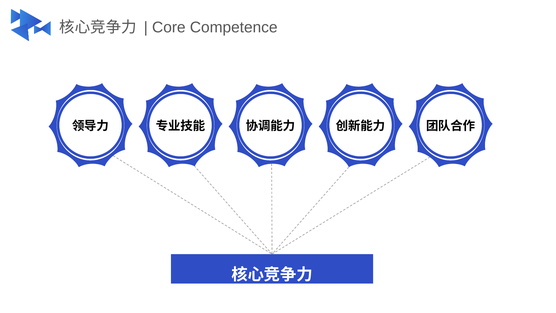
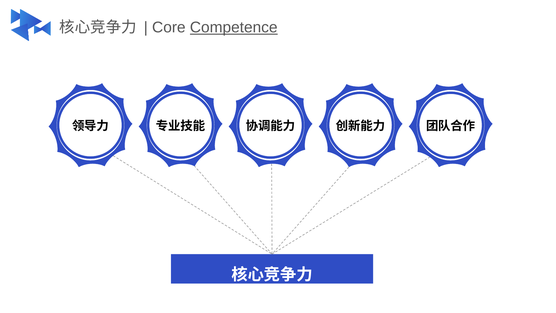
Competence underline: none -> present (234, 27)
